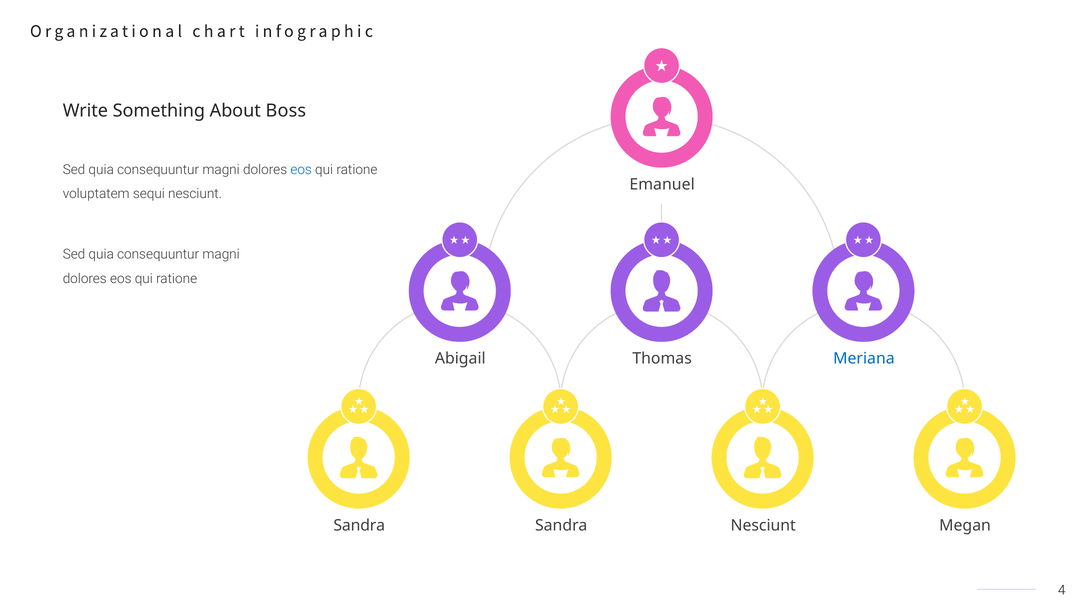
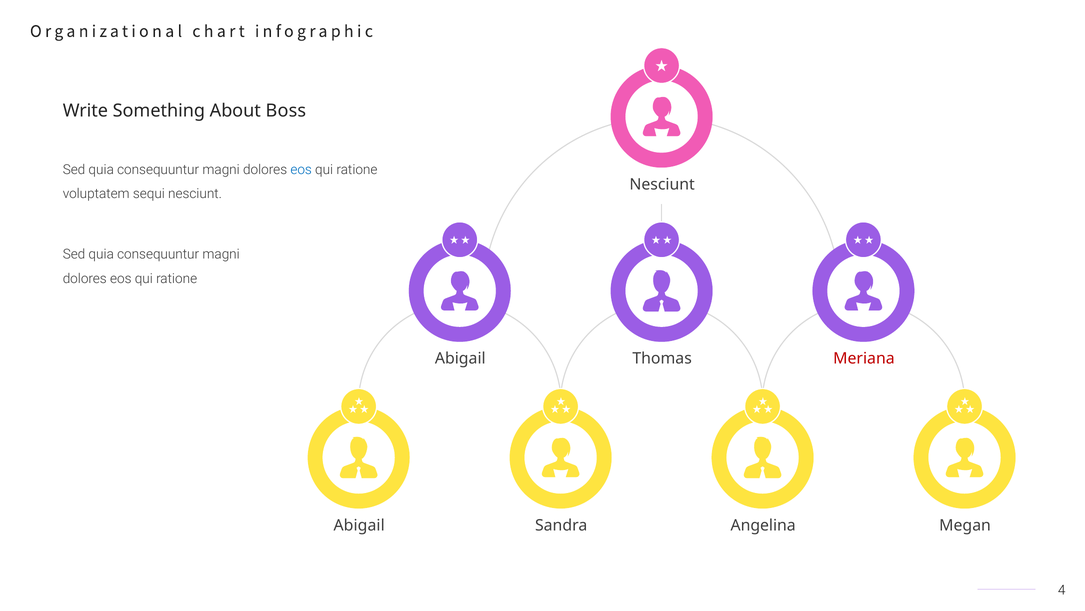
Emanuel: Emanuel -> Nesciunt (662, 184)
Meriana colour: blue -> red (864, 358)
Sandra: Sandra -> Abigail (359, 525)
Sandra Nesciunt: Nesciunt -> Angelina (763, 525)
